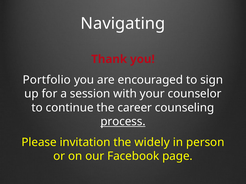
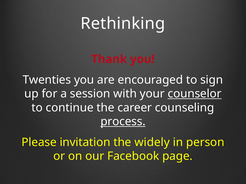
Navigating: Navigating -> Rethinking (123, 24)
Portfolio: Portfolio -> Twenties (47, 80)
counselor underline: none -> present (195, 94)
